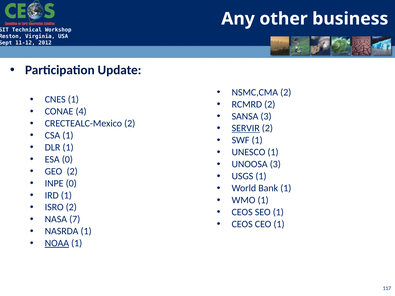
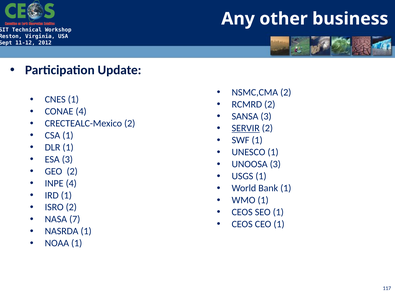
ESA 0: 0 -> 3 (67, 159)
INPE 0: 0 -> 4 (71, 183)
NOAA underline: present -> none (57, 243)
